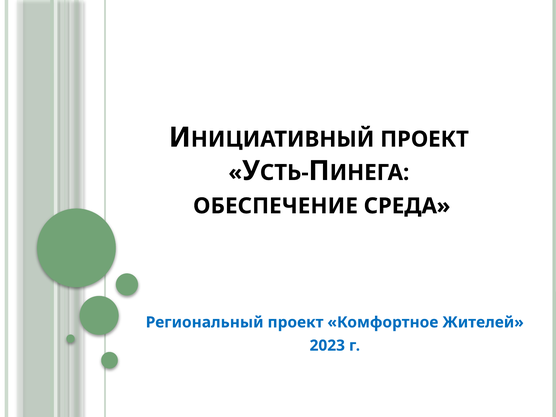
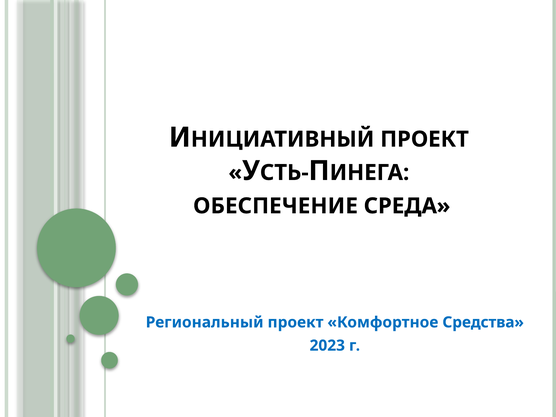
Жителей: Жителей -> Средства (483, 322)
